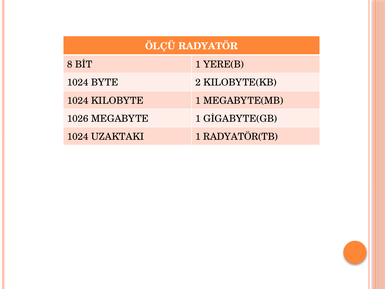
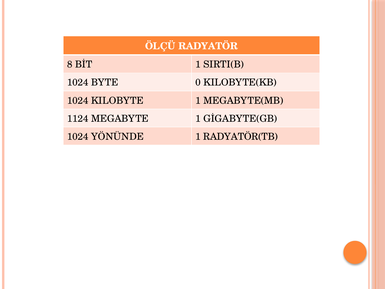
YERE(B: YERE(B -> SIRTI(B (224, 65)
2: 2 -> 0 (198, 82)
1026: 1026 -> 1124 (78, 118)
UZAKTAKI: UZAKTAKI -> YÖNÜNDE (118, 136)
